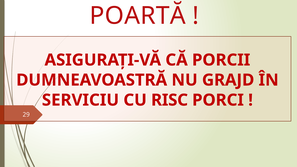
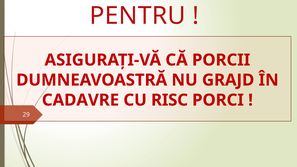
POARTĂ: POARTĂ -> PENTRU (138, 16)
SERVICIU: SERVICIU -> CADAVRE (80, 100)
